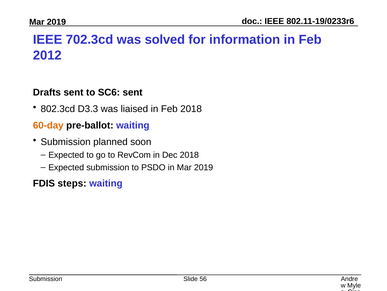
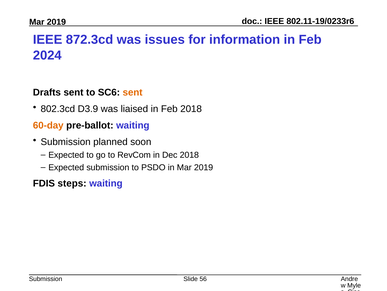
702.3cd: 702.3cd -> 872.3cd (90, 40)
solved: solved -> issues (165, 40)
2012: 2012 -> 2024 (47, 55)
sent colour: black -> orange (133, 92)
D3.3: D3.3 -> D3.9 (88, 109)
